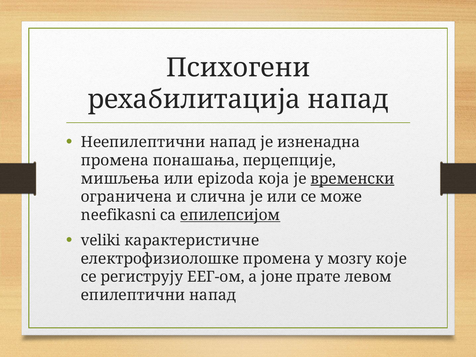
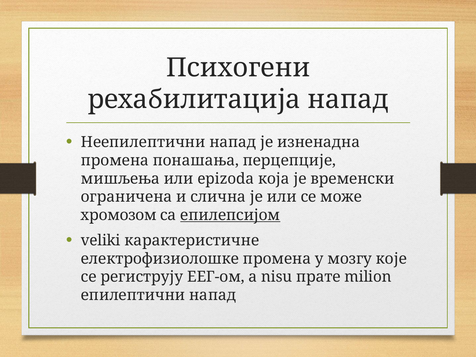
временски underline: present -> none (352, 179)
neefikasni: neefikasni -> хромозом (119, 215)
јоне: јоне -> nisu (277, 277)
левом: левом -> milion (368, 277)
